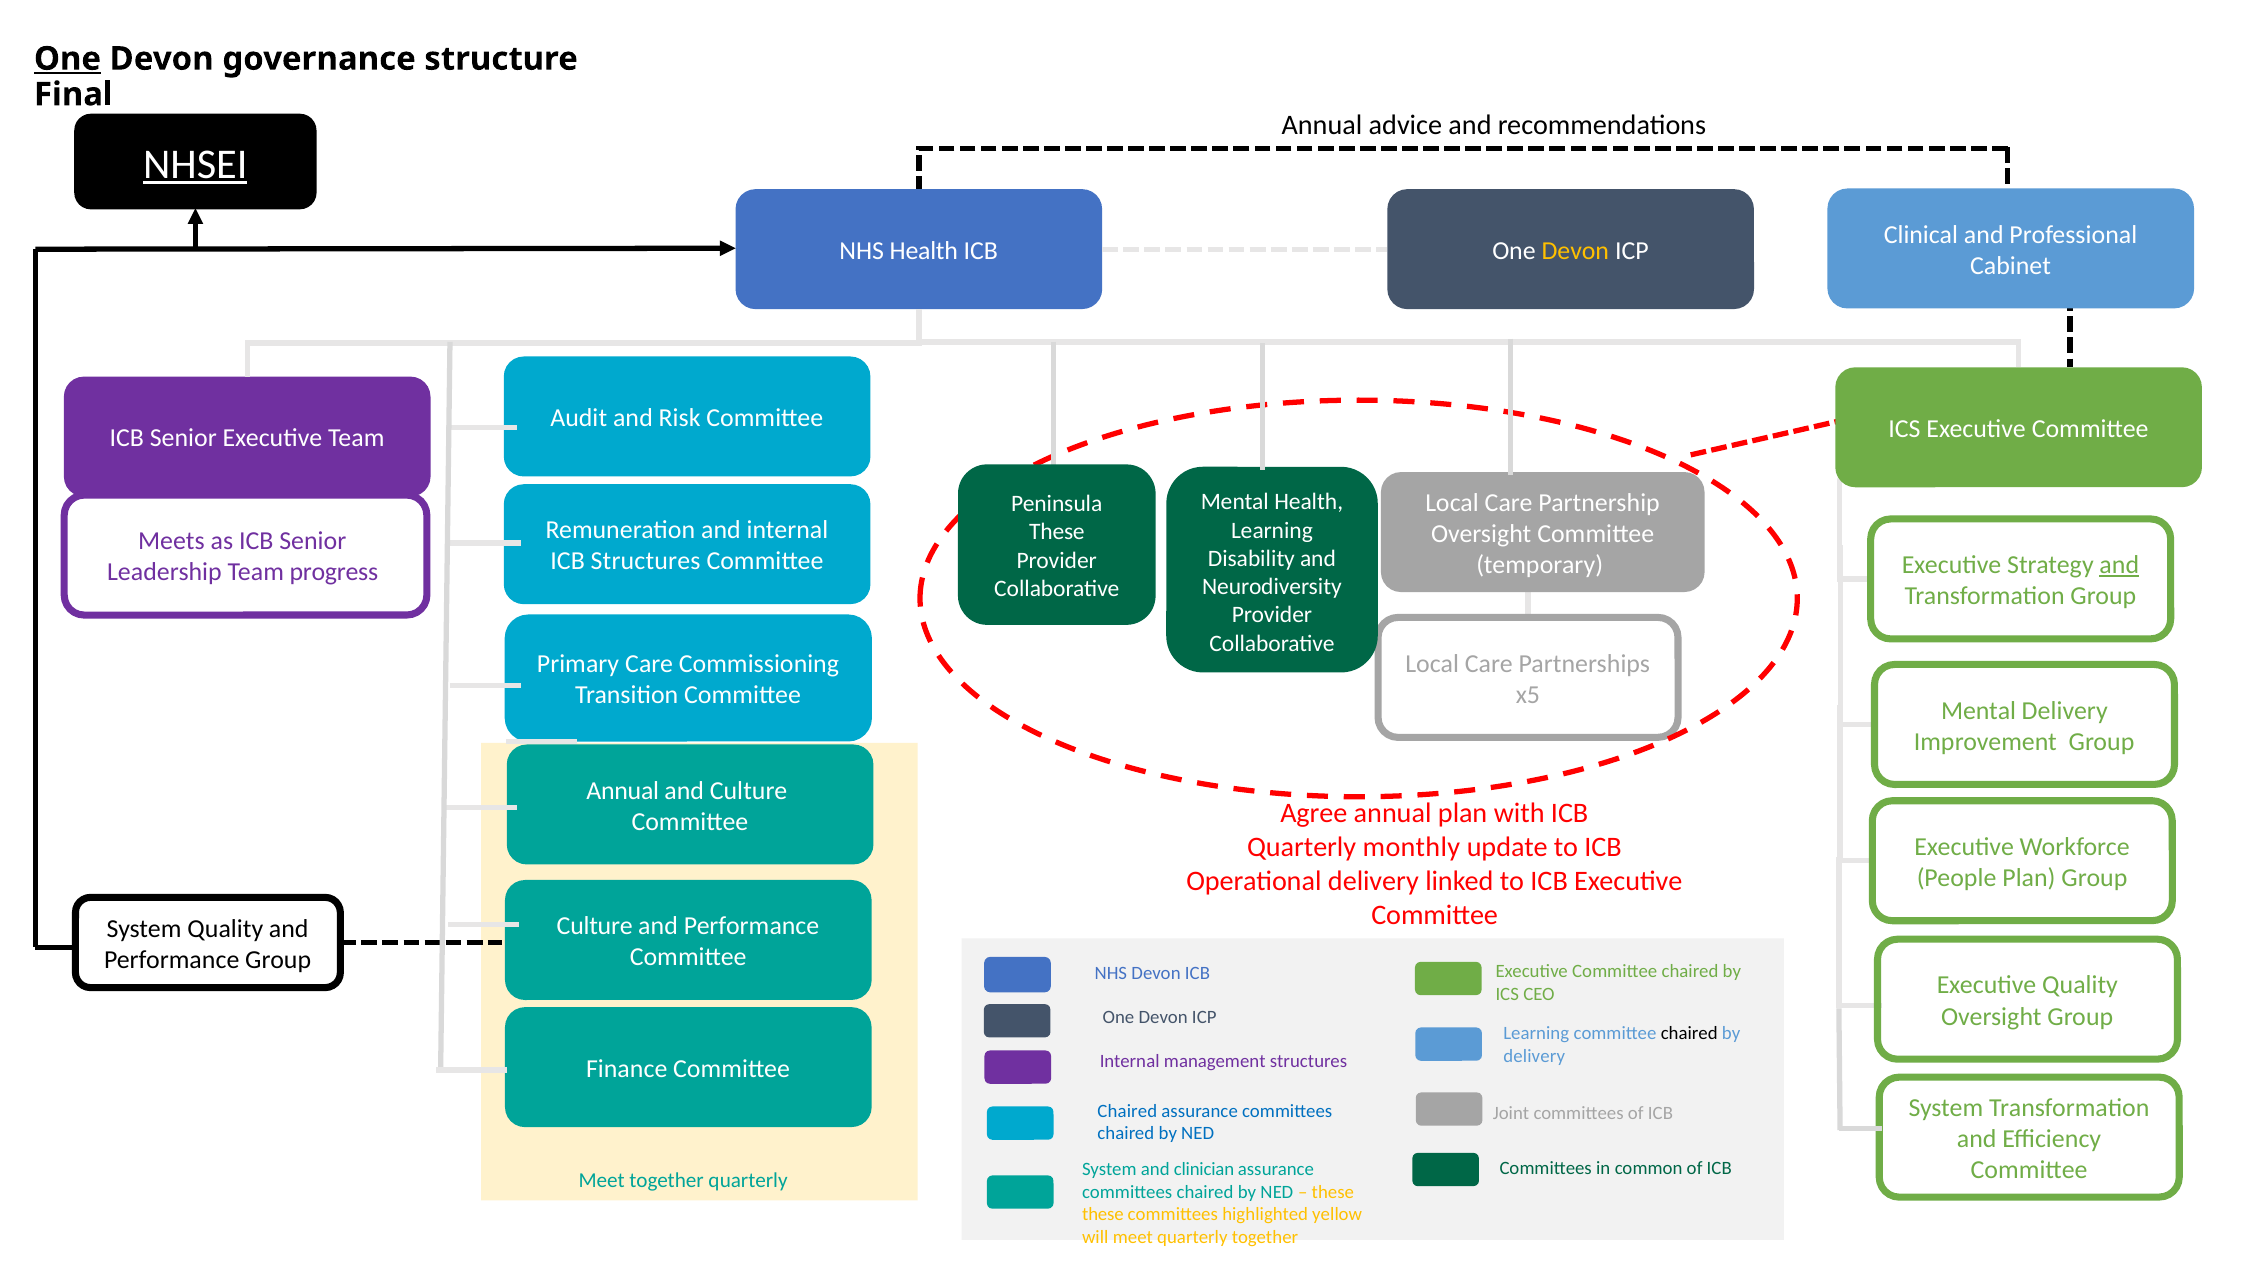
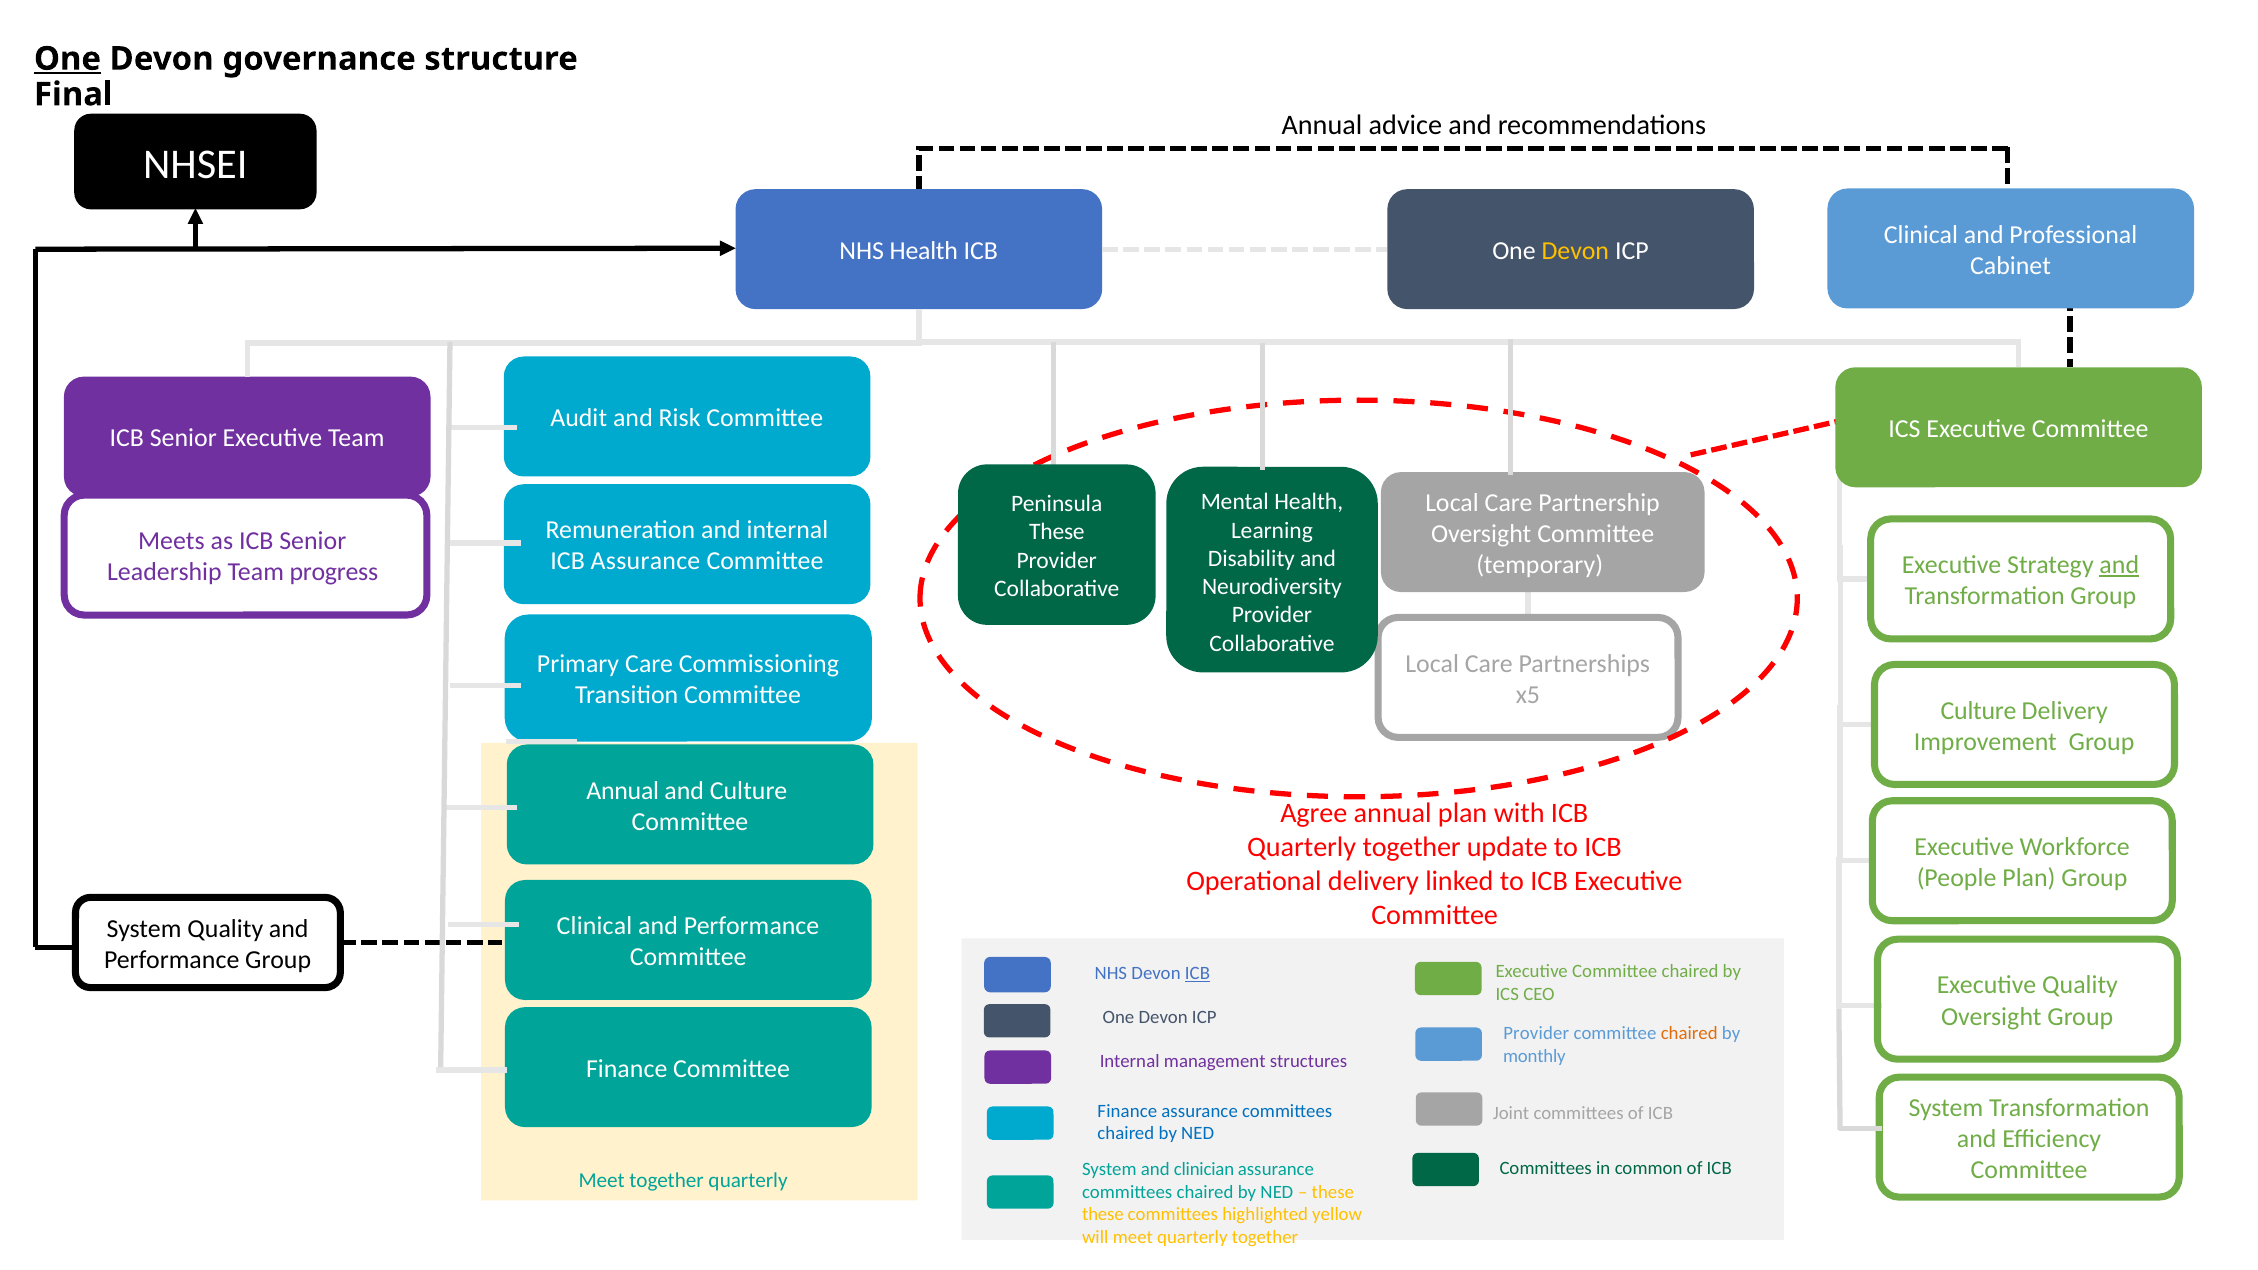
NHSEI underline: present -> none (195, 164)
ICB Structures: Structures -> Assurance (646, 562)
Mental: Mental -> Culture (1979, 711)
monthly: monthly -> together (1412, 848)
Culture: Culture -> Clinical (594, 926)
ICB underline: none -> present (1197, 973)
Learning: Learning -> Provider (1536, 1034)
chaired colour: black -> orange (1689, 1034)
delivery: delivery -> monthly (1534, 1056)
Chaired: Chaired -> Finance (1127, 1111)
